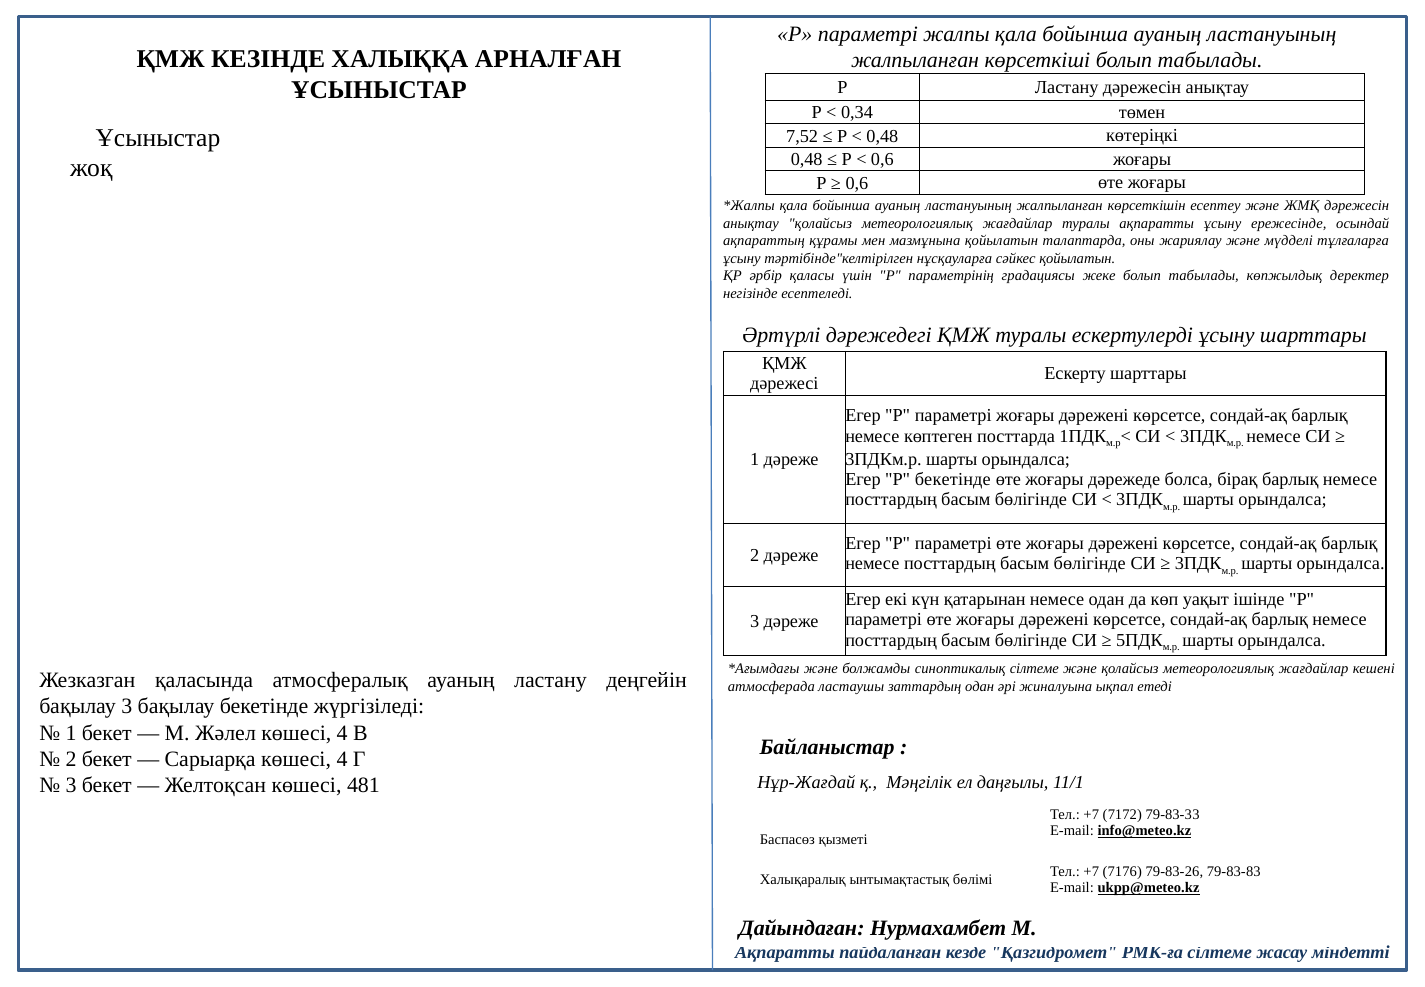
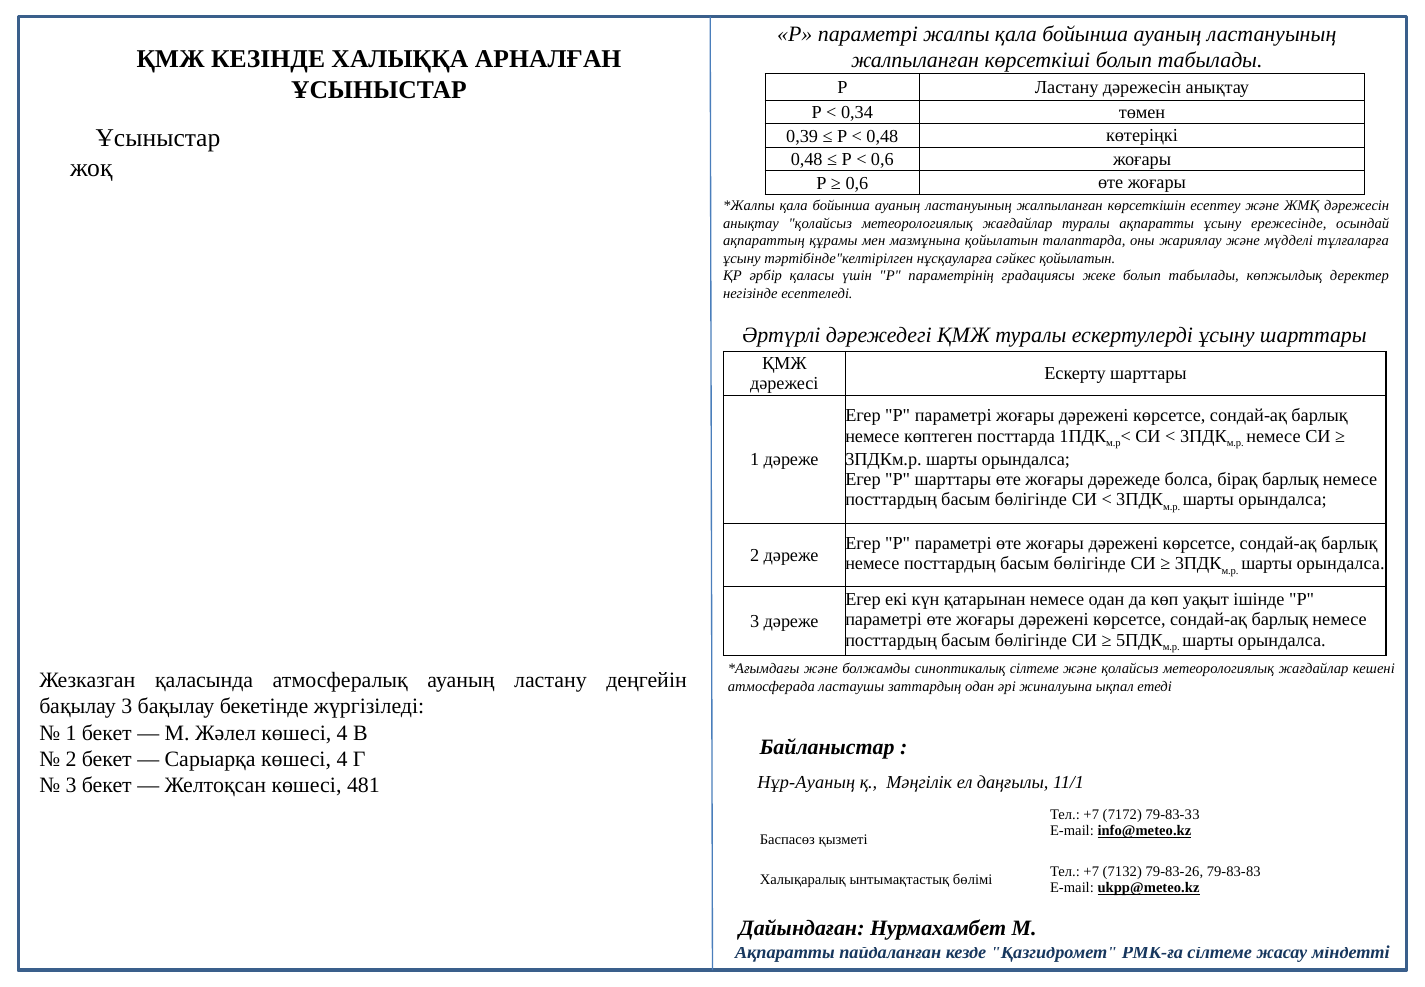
7,52: 7,52 -> 0,39 (802, 136)
P бекетінде: бекетінде -> шарттары (953, 479)
Нұр-Жағдай: Нұр-Жағдай -> Нұр-Ауаның (806, 782)
7176: 7176 -> 7132 (1122, 871)
